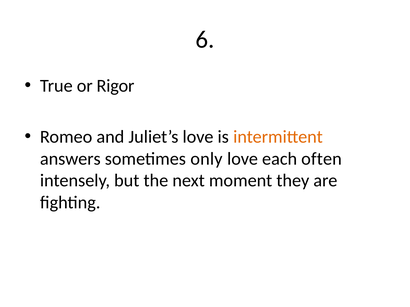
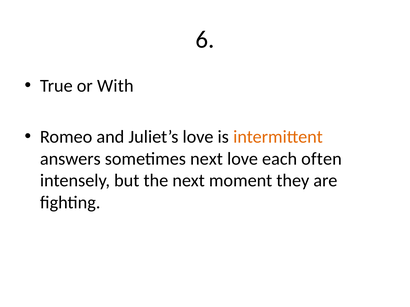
Rigor: Rigor -> With (115, 86)
sometimes only: only -> next (207, 159)
